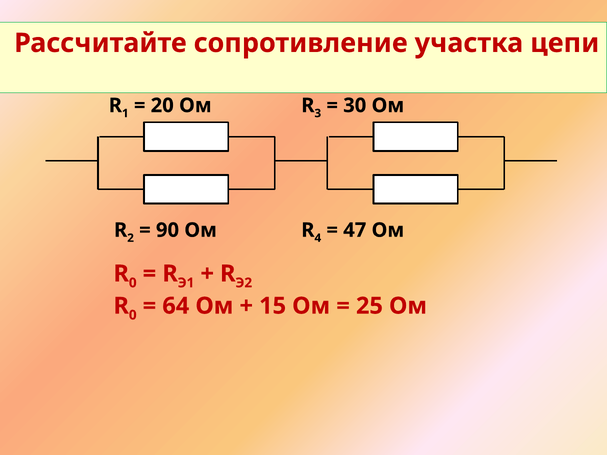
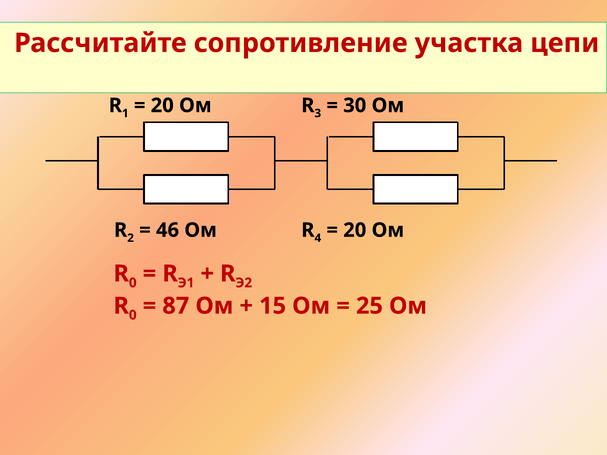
90: 90 -> 46 (167, 230)
47: 47 -> 20 (355, 230)
64: 64 -> 87 (176, 306)
